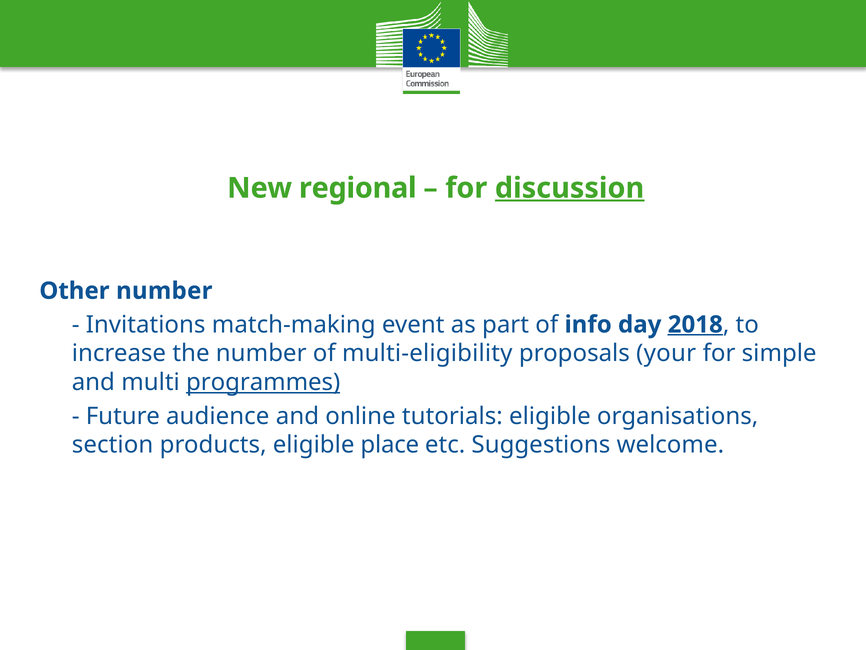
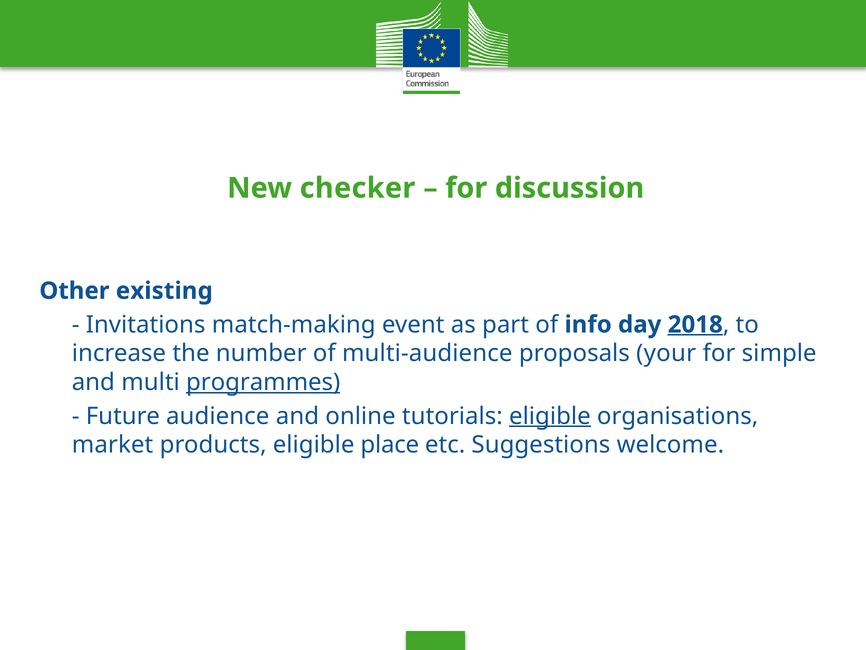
regional: regional -> checker (358, 188)
discussion underline: present -> none (570, 188)
Other number: number -> existing (164, 291)
multi-eligibility: multi-eligibility -> multi-audience (427, 353)
eligible underline: none -> present (550, 416)
section: section -> market (113, 445)
